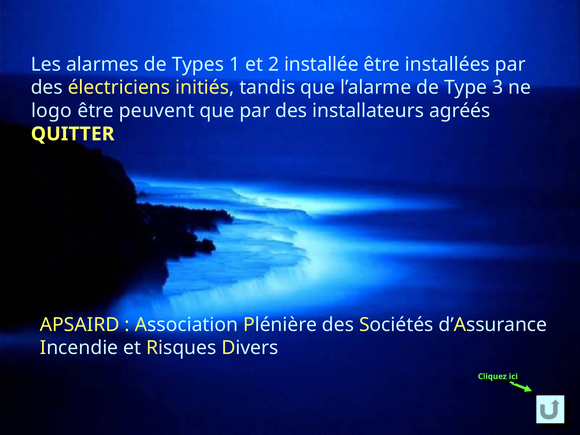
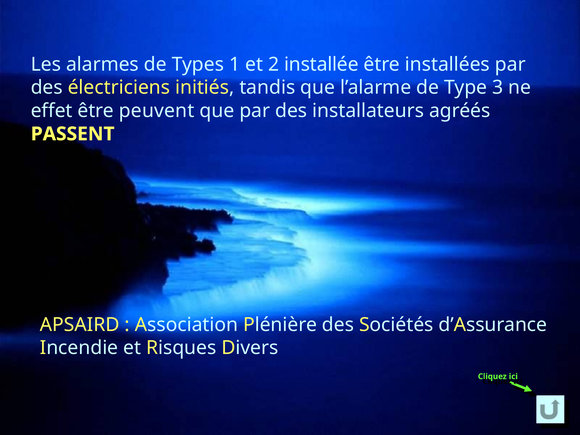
logo: logo -> effet (52, 111)
QUITTER: QUITTER -> PASSENT (73, 134)
